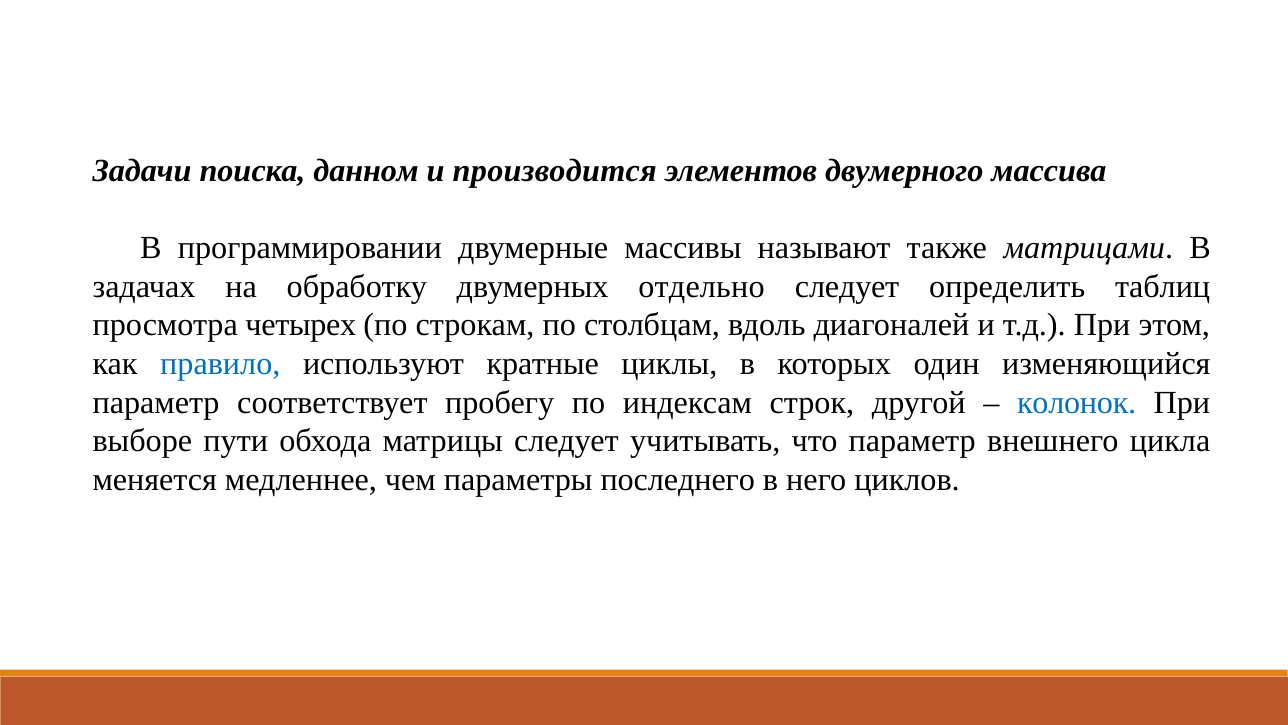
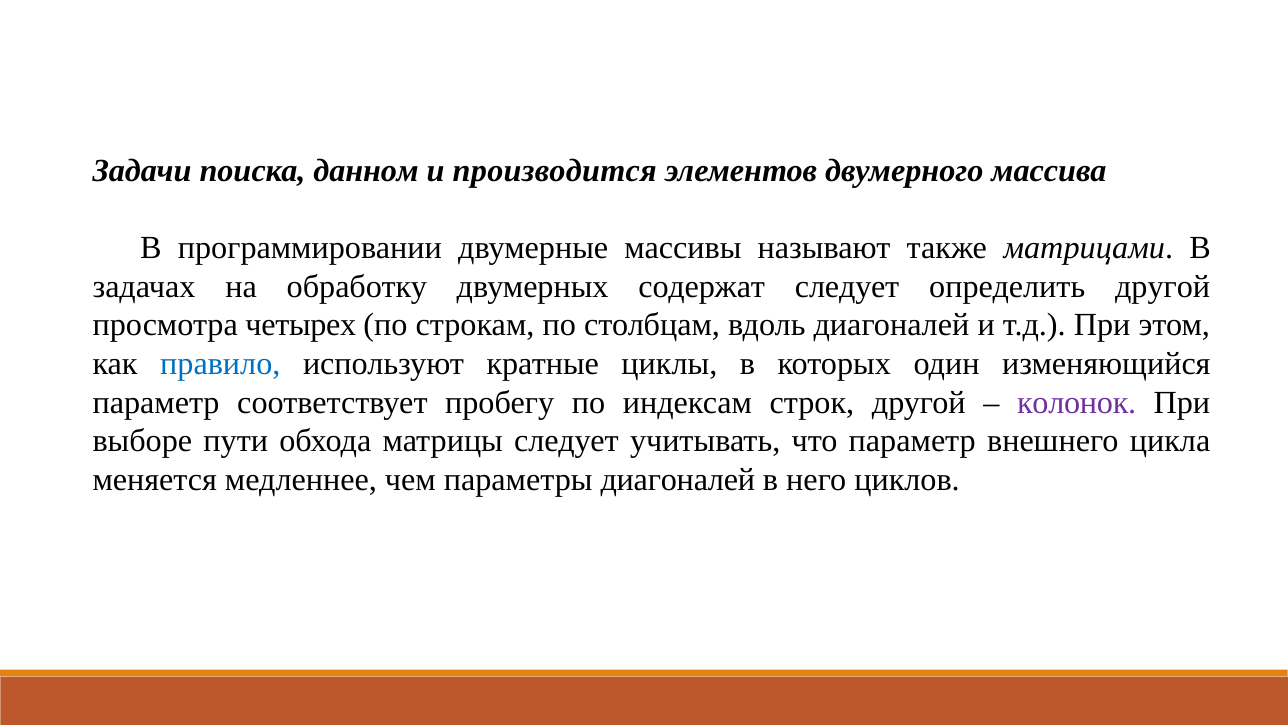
отдельно: отдельно -> содержат (702, 286)
определить таблиц: таблиц -> другой (1163, 286)
колонок colour: blue -> purple (1077, 402)
параметры последнего: последнего -> диагоналей (678, 479)
